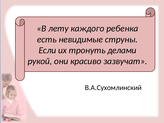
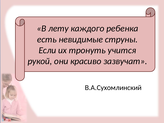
делами: делами -> учится (122, 50)
